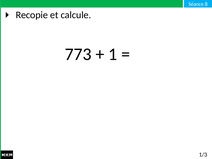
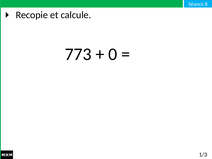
1: 1 -> 0 (113, 54)
